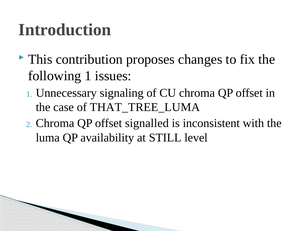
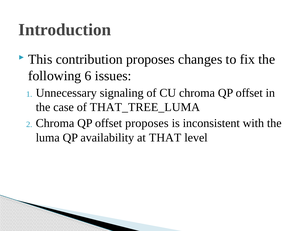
following 1: 1 -> 6 (88, 76)
offset signalled: signalled -> proposes (147, 123)
STILL: STILL -> THAT (165, 138)
